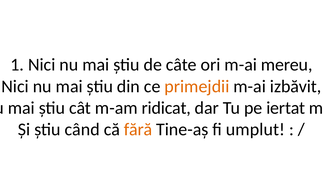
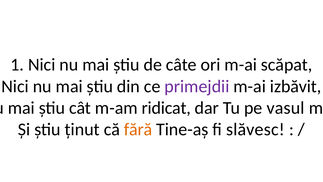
mereu: mereu -> scăpat (287, 65)
primejdii colour: orange -> purple (197, 86)
iertat: iertat -> vasul (286, 108)
știu când: când -> ținut (82, 129)
umplut: umplut -> slăvesc (255, 129)
